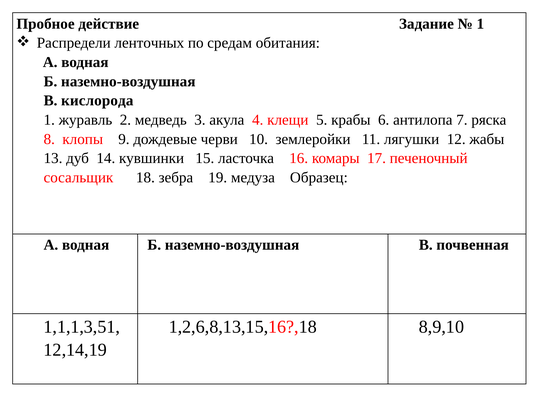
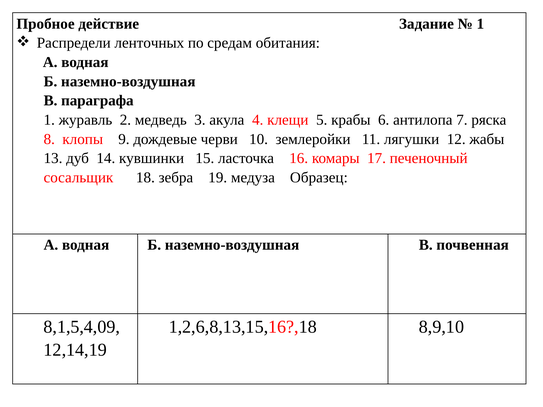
кислорода: кислорода -> параграфа (97, 101)
1,1,1,3,51: 1,1,1,3,51 -> 8,1,5,4,09 (82, 327)
